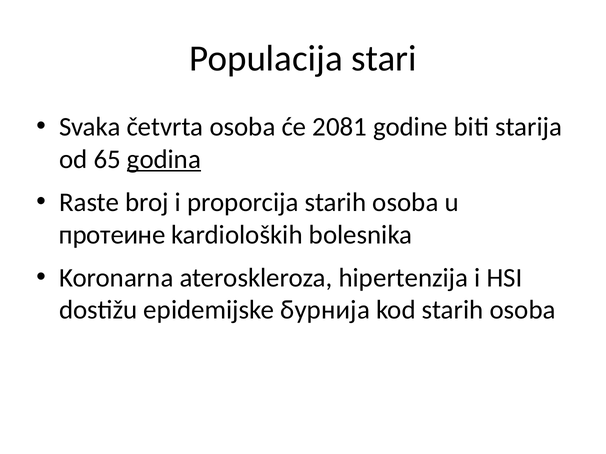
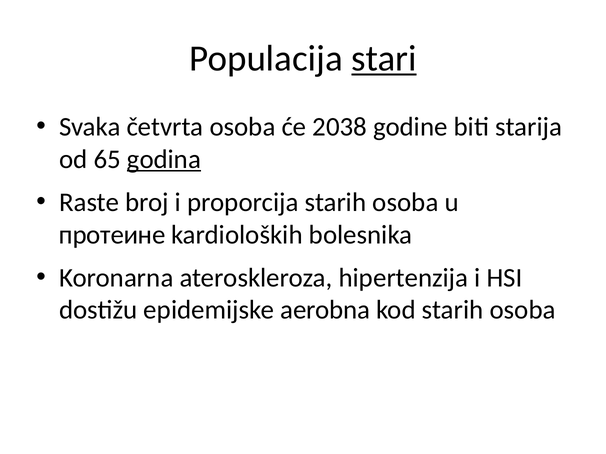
stari underline: none -> present (384, 59)
2081: 2081 -> 2038 (340, 127)
бурнија: бурнија -> aerobna (325, 310)
